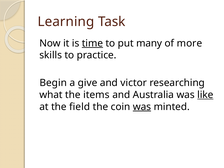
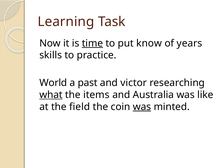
many: many -> know (149, 43)
more: more -> years (189, 43)
Begin: Begin -> World (53, 83)
give: give -> past (88, 83)
what underline: none -> present (51, 95)
like underline: present -> none (205, 95)
